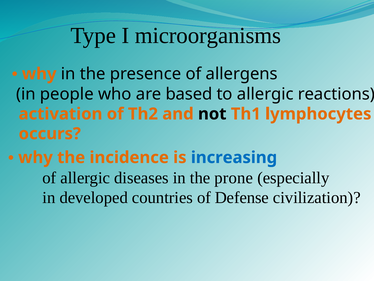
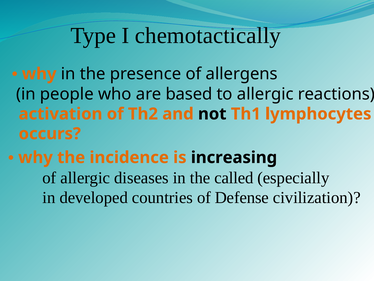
microorganisms: microorganisms -> chemotactically (208, 35)
increasing colour: blue -> black (234, 157)
prone: prone -> called (234, 178)
